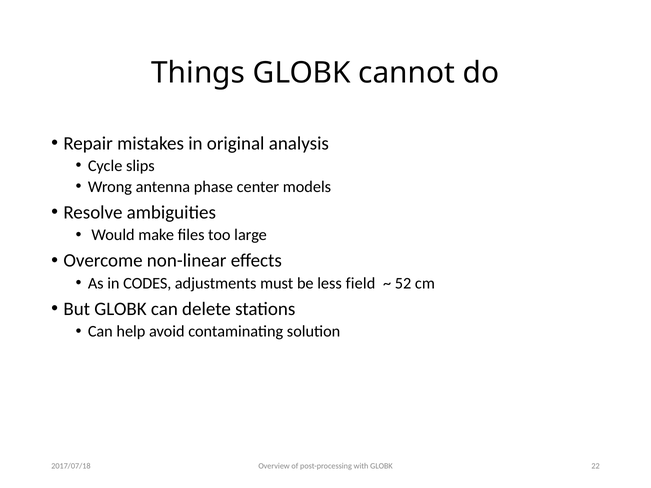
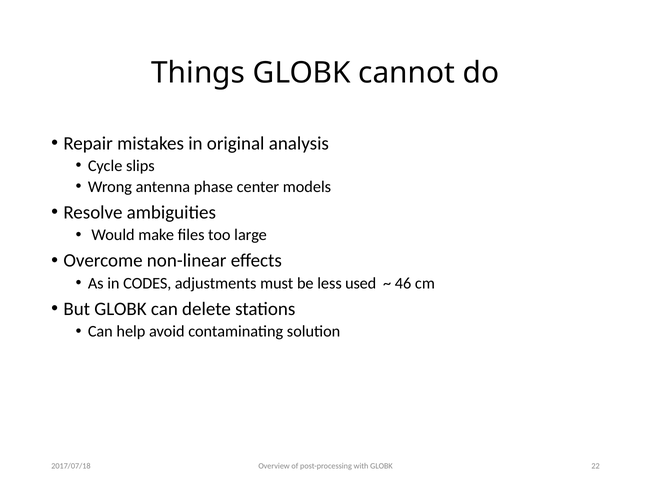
field: field -> used (361, 283)
52: 52 -> 46 (403, 283)
